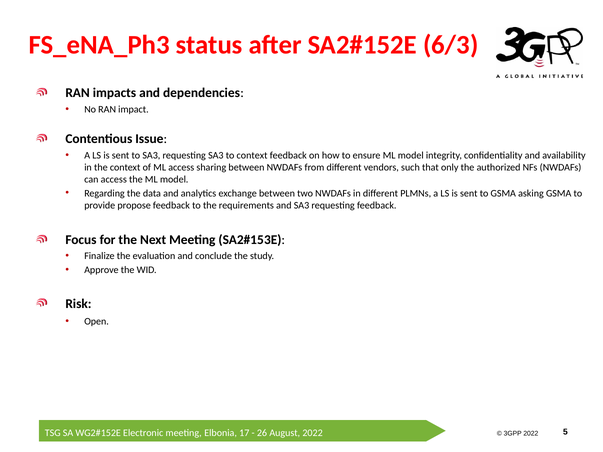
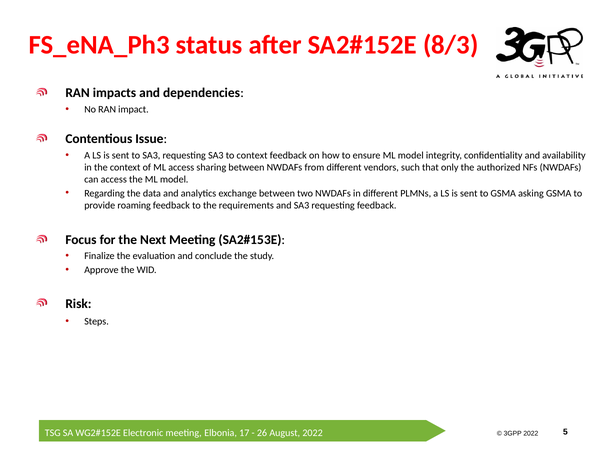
6/3: 6/3 -> 8/3 (451, 45)
propose: propose -> roaming (134, 205)
Open: Open -> Steps (97, 322)
